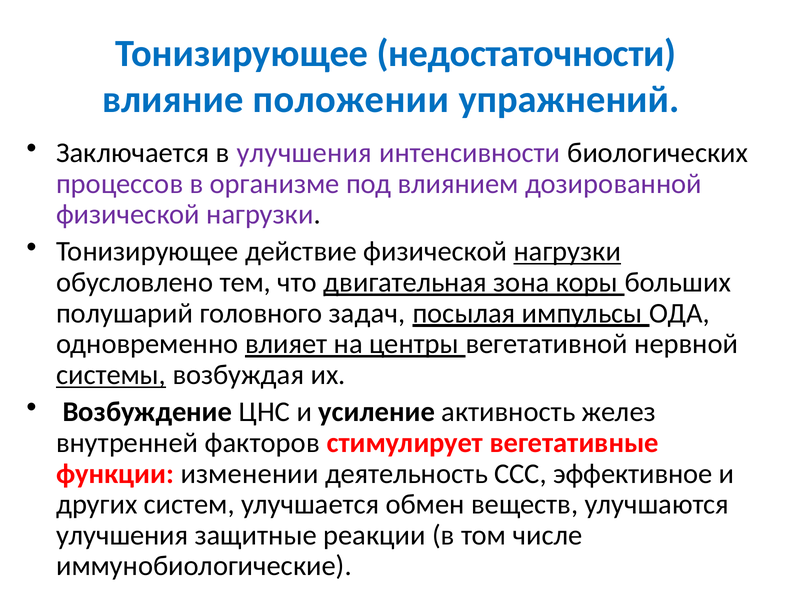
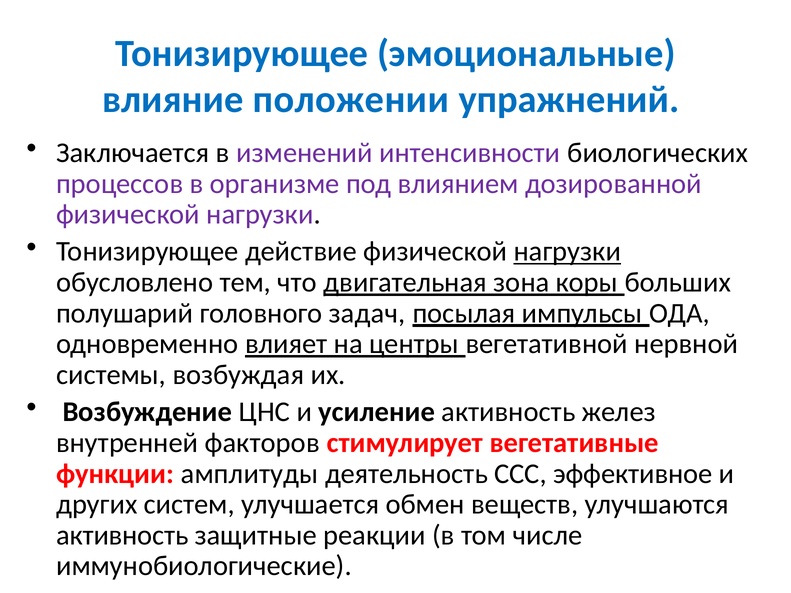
недостаточности: недостаточности -> эмоциональные (526, 53)
в улучшения: улучшения -> изменений (305, 153)
системы underline: present -> none (111, 375)
изменении: изменении -> амплитуды (250, 474)
улучшения: улучшения -> активность (122, 535)
